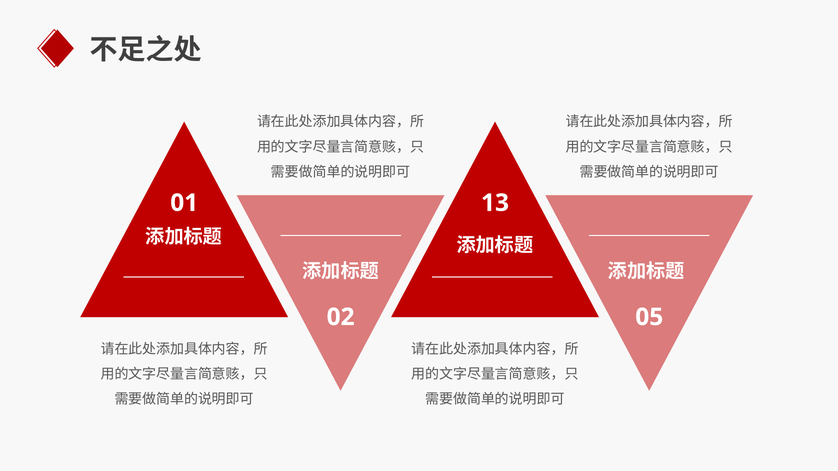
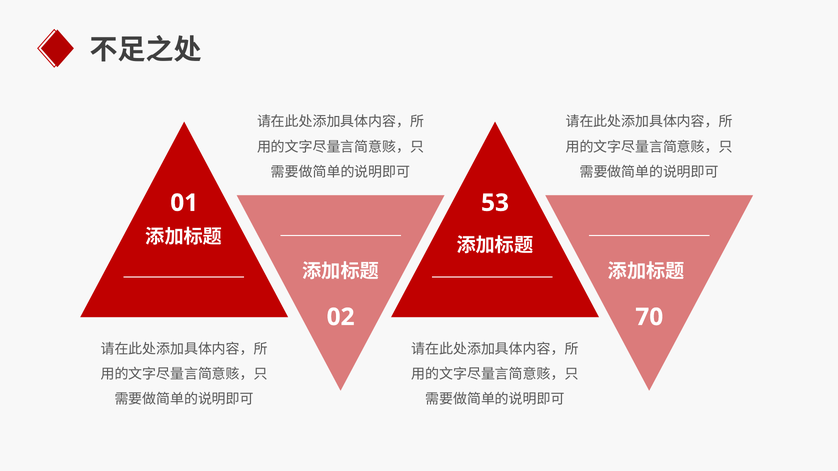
13: 13 -> 53 (495, 203)
05: 05 -> 70 (649, 317)
